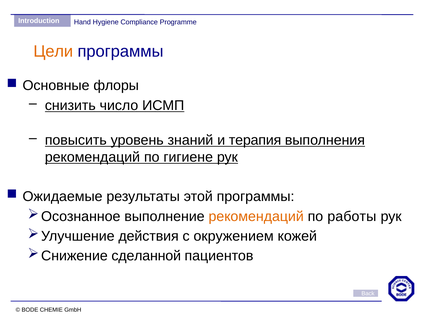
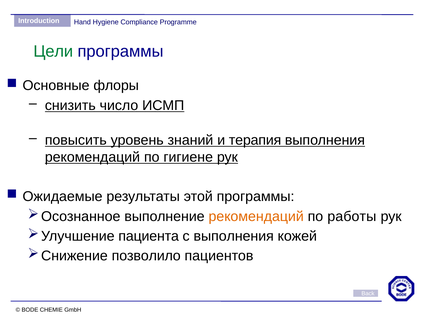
Цели colour: orange -> green (53, 51)
действия: действия -> пациента (149, 236)
с окружением: окружением -> выполнения (234, 236)
сделанной: сделанной -> позволило (146, 256)
